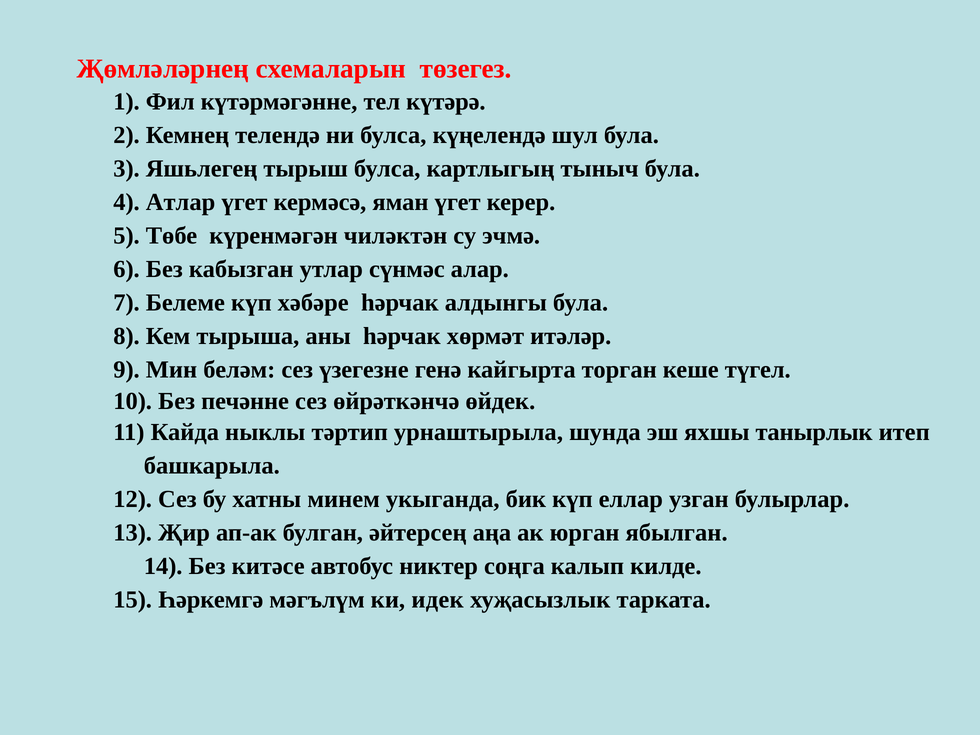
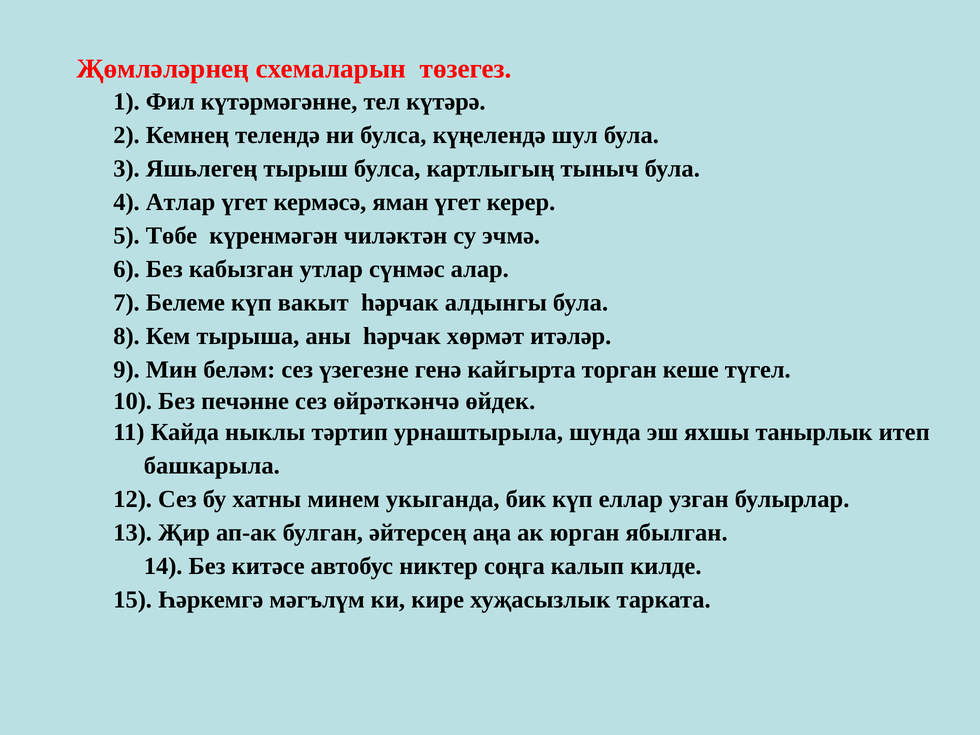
хәбәре: хәбәре -> вакыт (313, 303)
идек: идек -> кире (438, 600)
